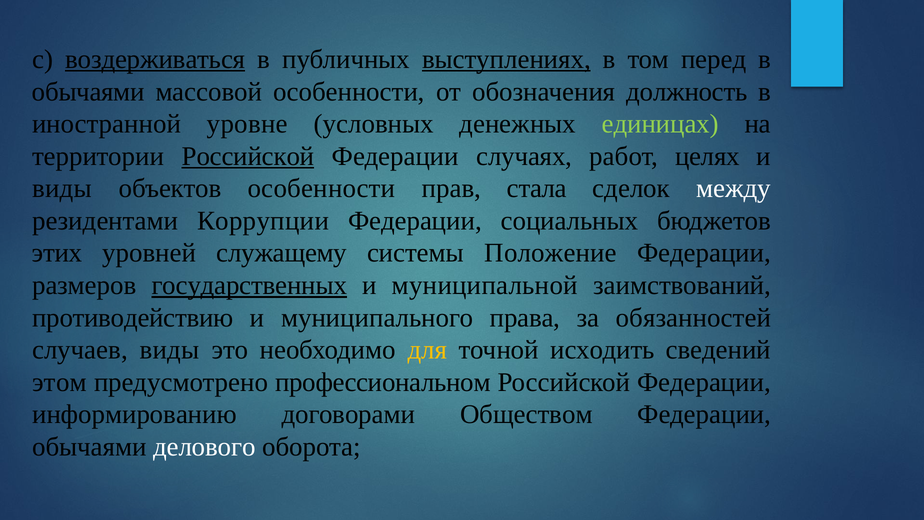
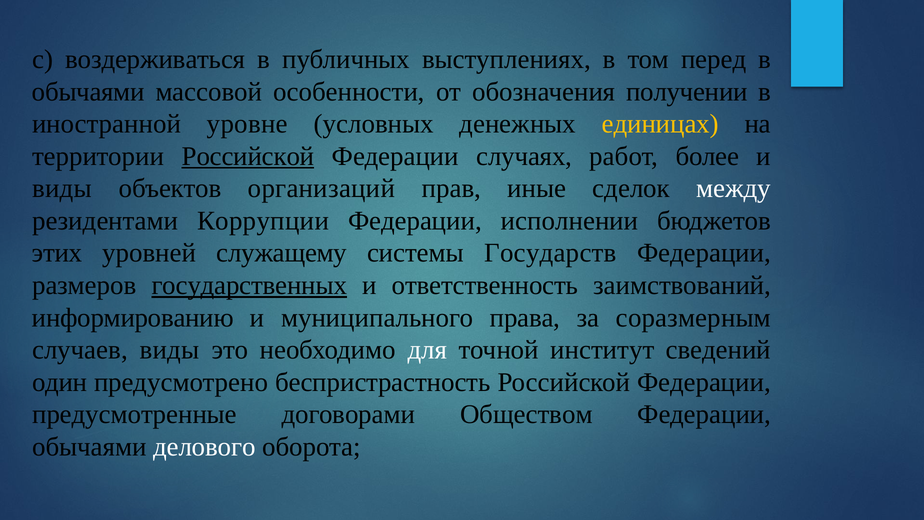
воздерживаться underline: present -> none (155, 59)
выступлениях underline: present -> none (506, 59)
должность: должность -> получении (687, 92)
единицах colour: light green -> yellow (660, 124)
целях: целях -> более (707, 156)
объектов особенности: особенности -> организаций (321, 188)
стала: стала -> иные (537, 188)
социальных: социальных -> исполнении (570, 221)
Положение: Положение -> Государств (551, 253)
муниципальной: муниципальной -> ответственность (485, 285)
противодействию: противодействию -> информированию (133, 318)
обязанностей: обязанностей -> соразмерным (693, 318)
для colour: yellow -> white (427, 350)
исходить: исходить -> институт (602, 350)
этом: этом -> один (60, 382)
профессиональном: профессиональном -> беспристрастность (383, 382)
информированию: информированию -> предусмотренные (135, 414)
